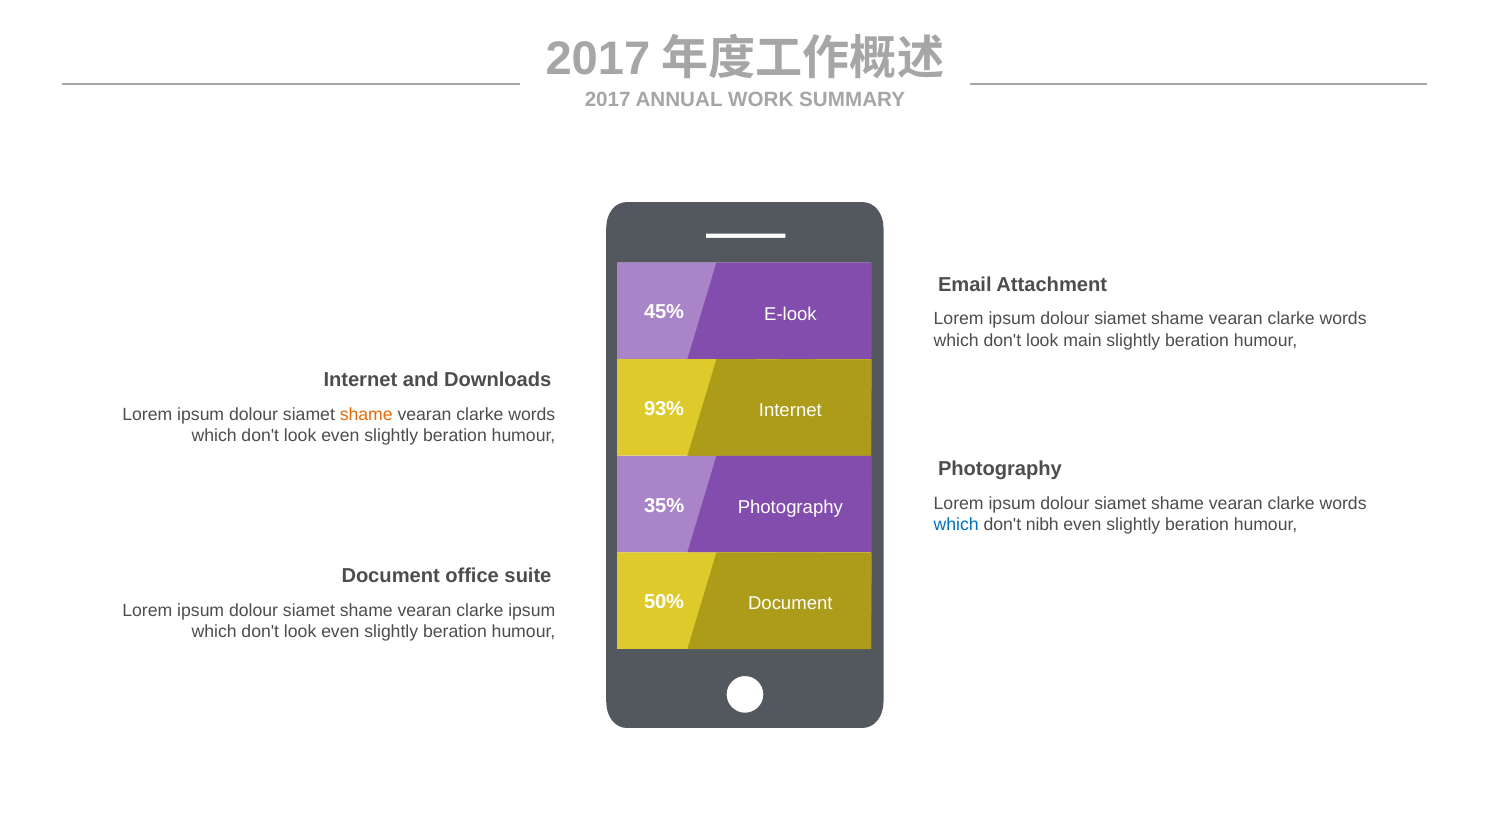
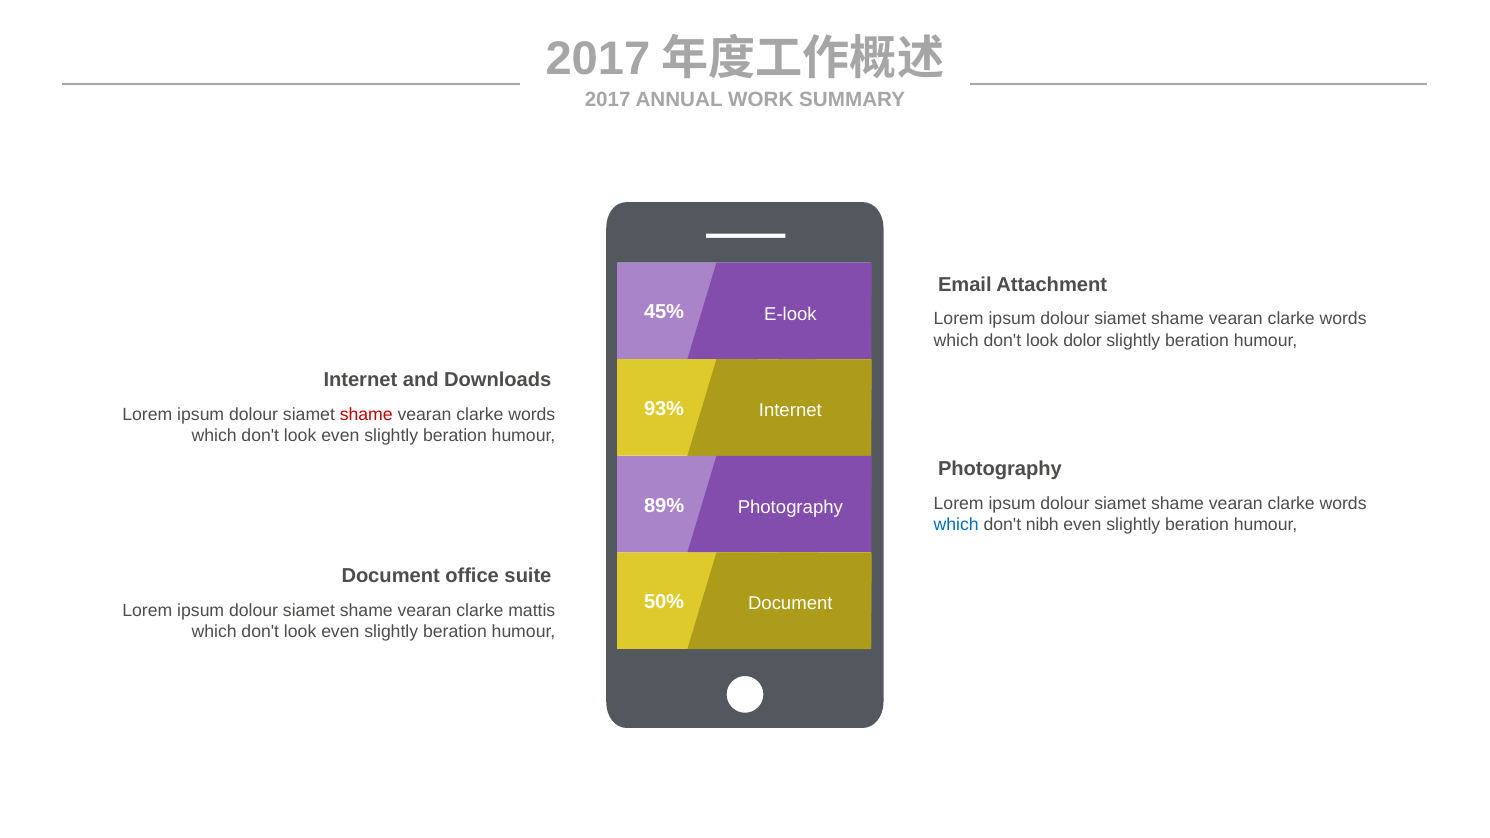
main: main -> dolor (1083, 340)
shame colour: orange -> red (366, 414)
35%: 35% -> 89% (664, 506)
clarke ipsum: ipsum -> mattis (532, 611)
